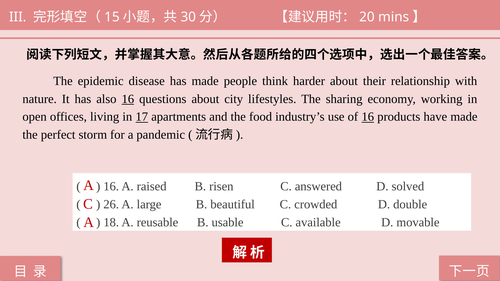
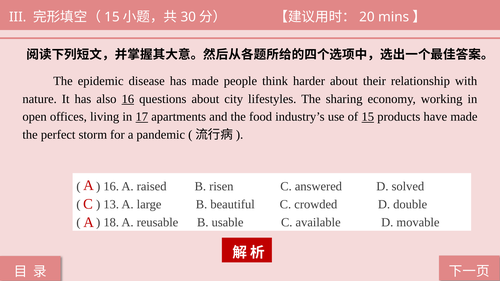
of 16: 16 -> 15 (368, 117)
26: 26 -> 13 (111, 204)
